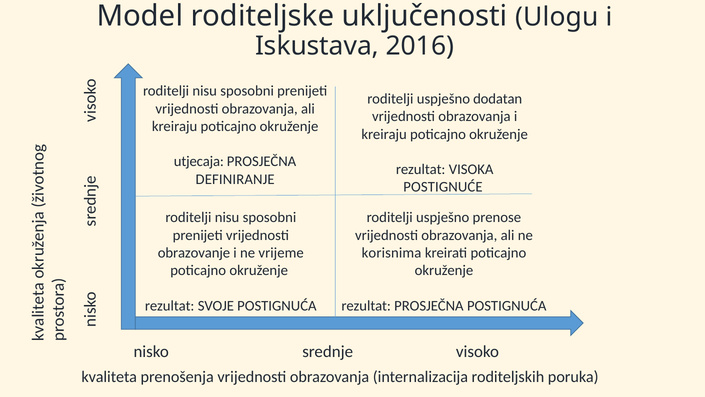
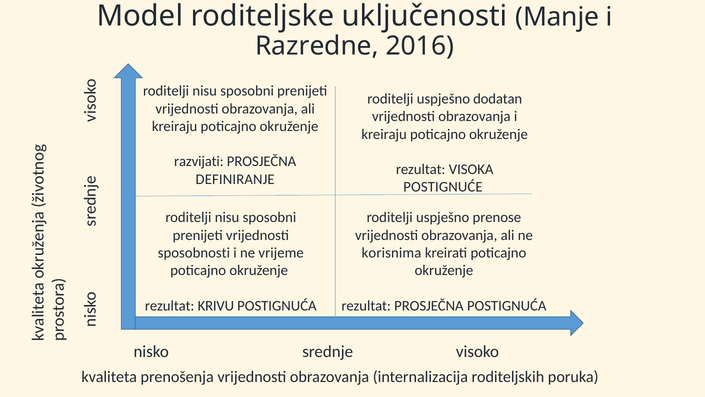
Ulogu: Ulogu -> Manje (557, 17)
Iskustava: Iskustava -> Razredne (317, 46)
utjecaja: utjecaja -> razvijati (199, 161)
obrazovanje: obrazovanje -> sposobnosti (194, 253)
SVOJE: SVOJE -> KRIVU (216, 305)
